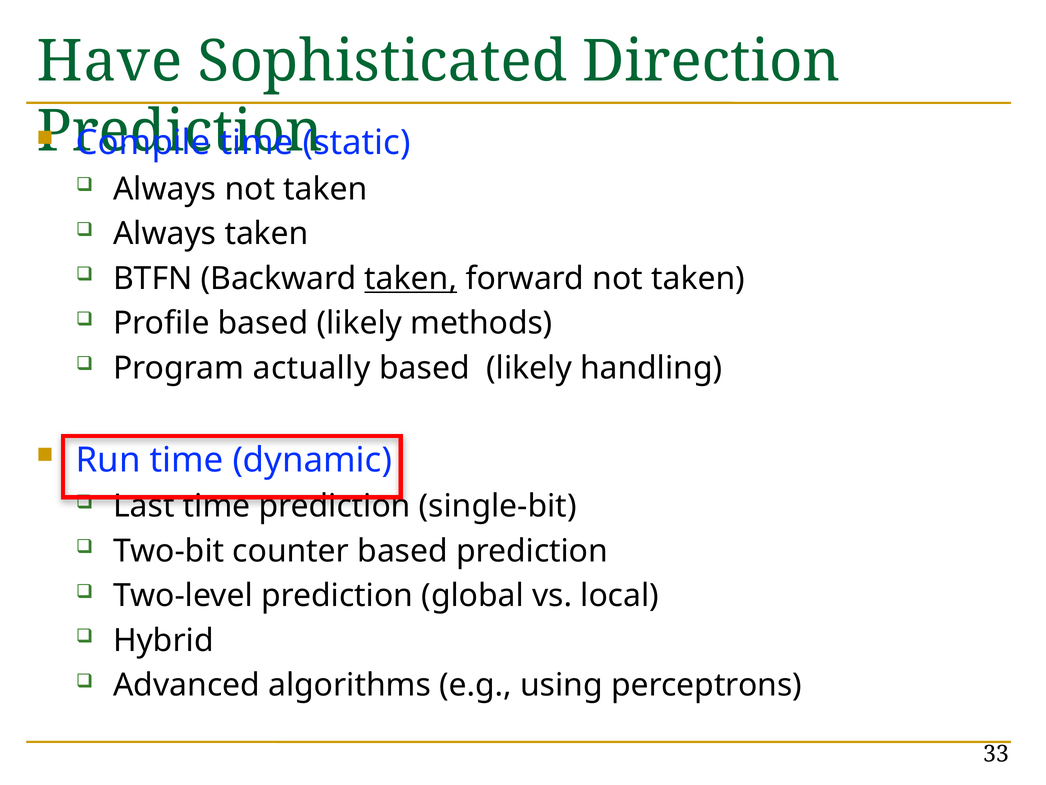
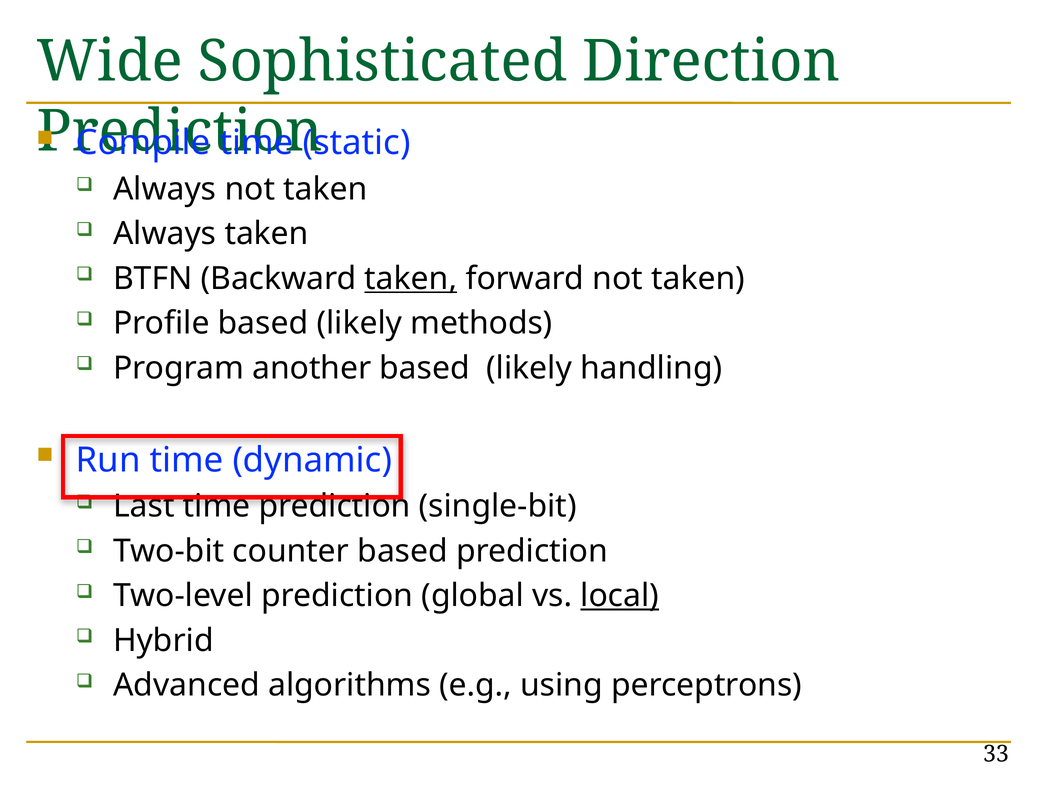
Have: Have -> Wide (110, 62)
actually: actually -> another (312, 368)
local underline: none -> present (620, 595)
